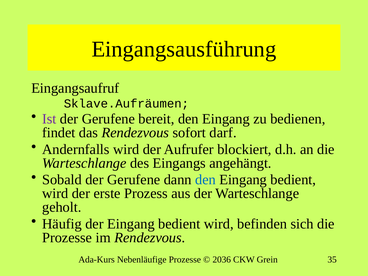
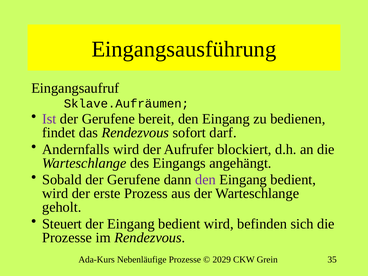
den colour: blue -> purple (205, 180)
Häufig: Häufig -> Steuert (62, 224)
2036: 2036 -> 2029 (222, 259)
